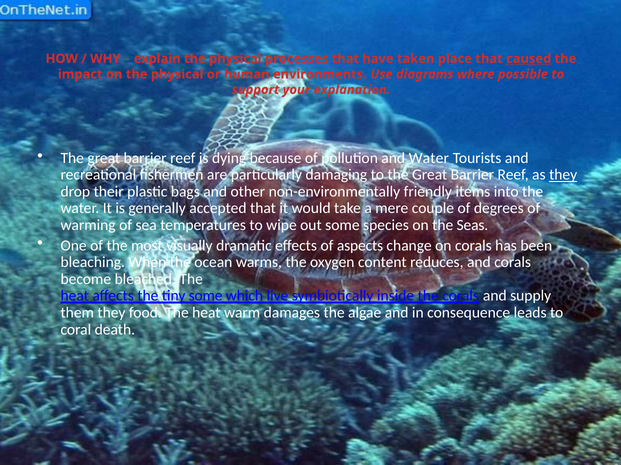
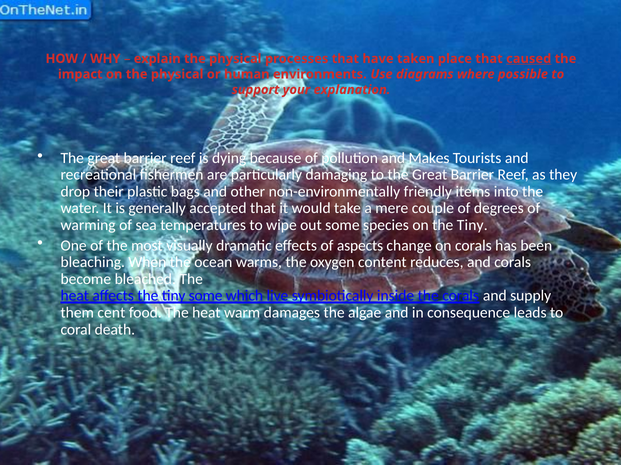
and Water: Water -> Makes (429, 158)
they underline: present -> none (563, 175)
on the Seas: Seas -> Tiny (472, 225)
them they: they -> cent (111, 313)
